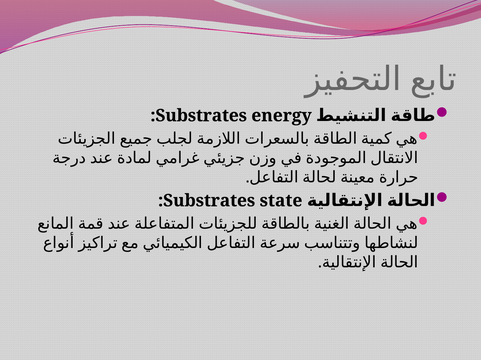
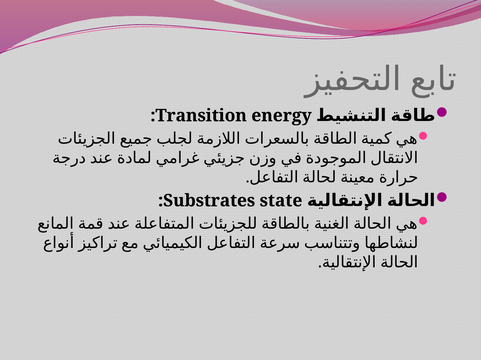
Substrates: Substrates -> Transition (201, 116)
